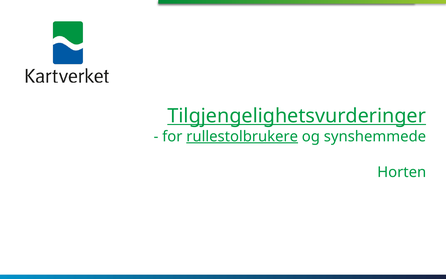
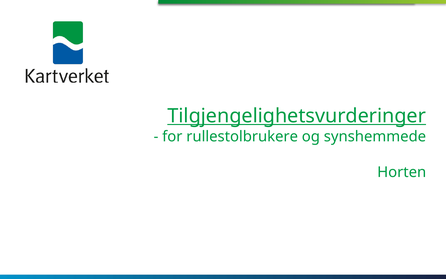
rullestolbrukere underline: present -> none (242, 136)
